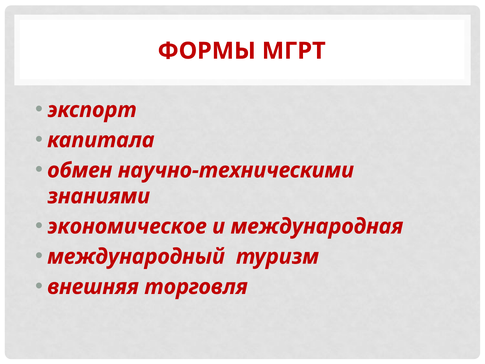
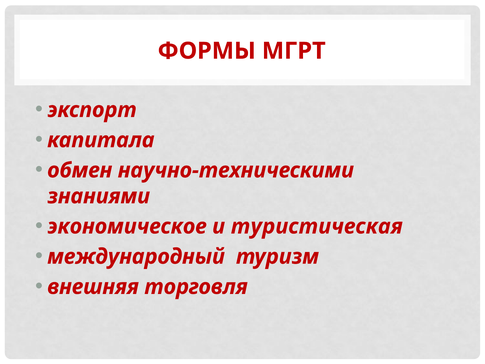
международная: международная -> туристическая (317, 226)
